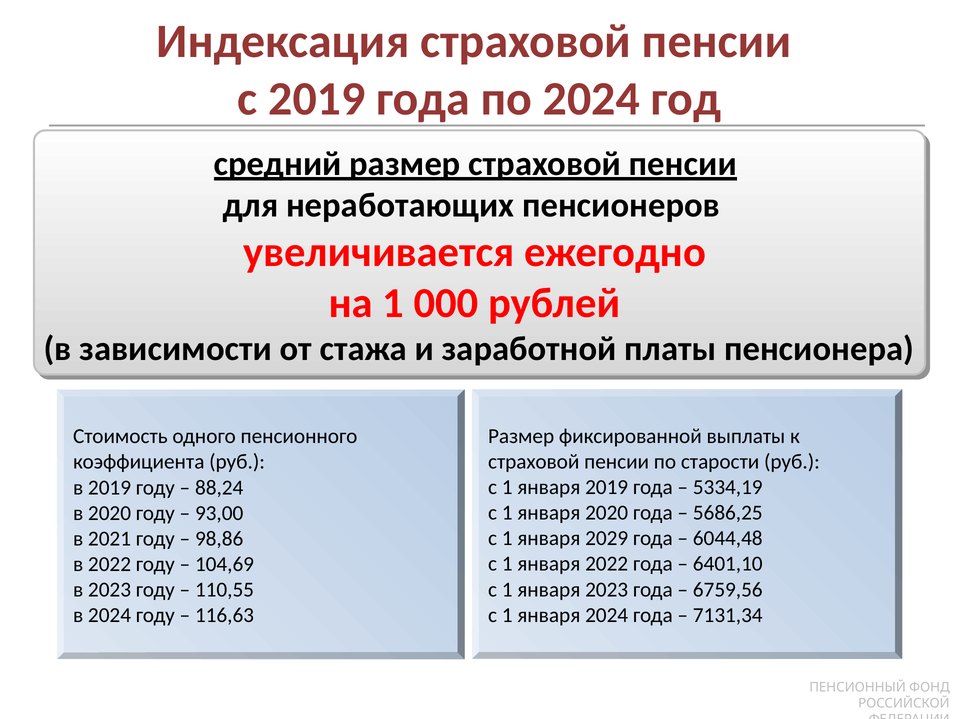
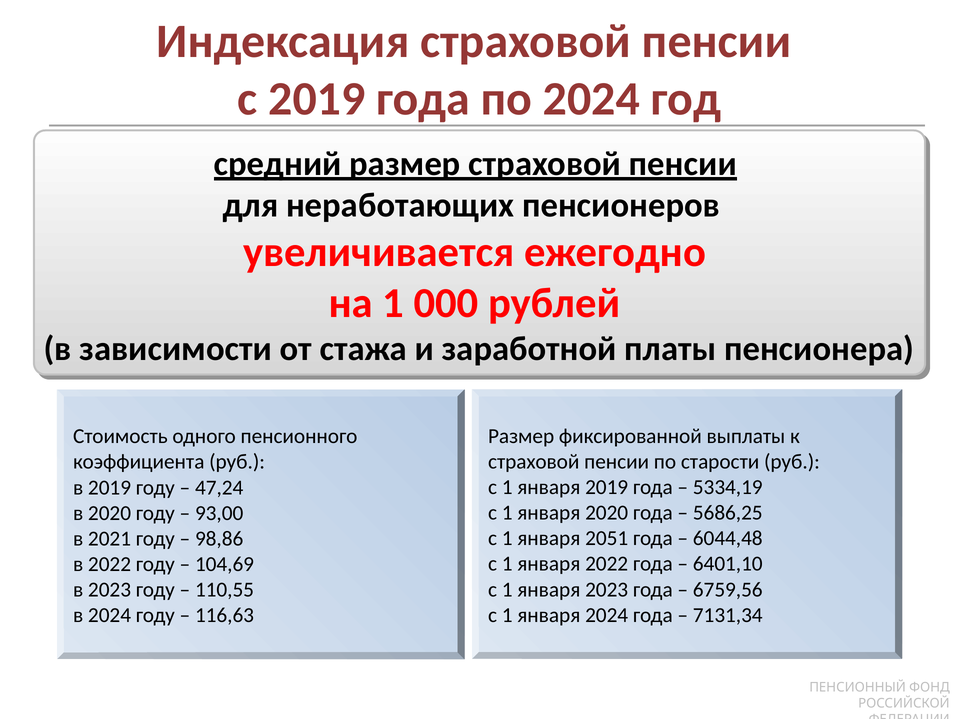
88,24: 88,24 -> 47,24 (219, 488)
2029: 2029 -> 2051 (607, 539)
